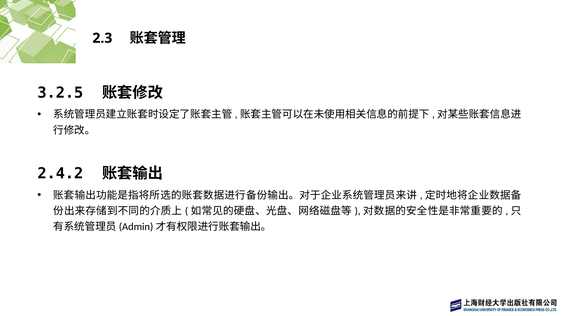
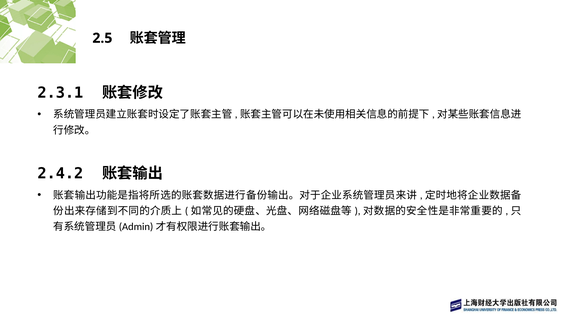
2.3: 2.3 -> 2.5 (102, 38)
3.2.5: 3.2.5 -> 2.3.1 (60, 93)
